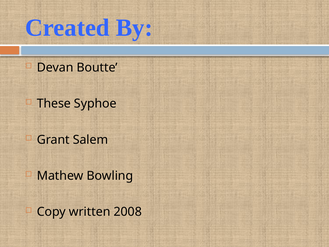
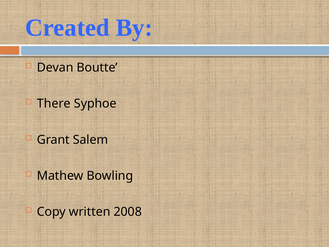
These: These -> There (54, 104)
